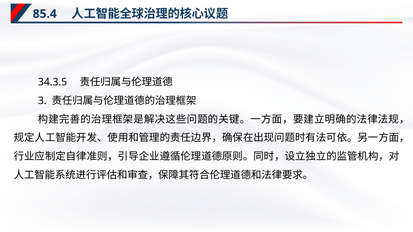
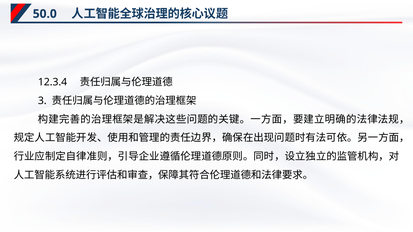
85.4: 85.4 -> 50.0 (45, 14)
34.3.5: 34.3.5 -> 12.3.4 (53, 82)
